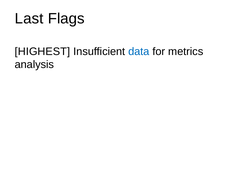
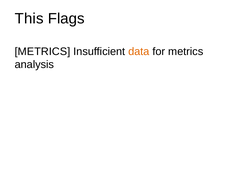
Last: Last -> This (29, 19)
HIGHEST: HIGHEST -> METRICS (42, 51)
data colour: blue -> orange (139, 51)
